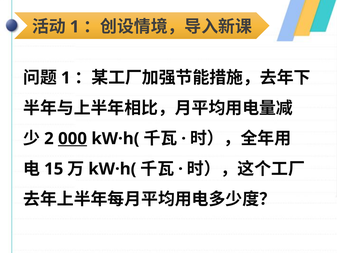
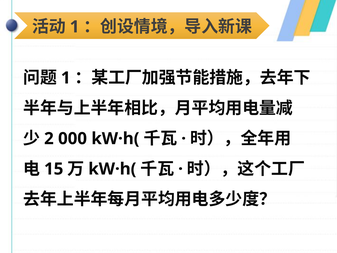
000 underline: present -> none (73, 138)
